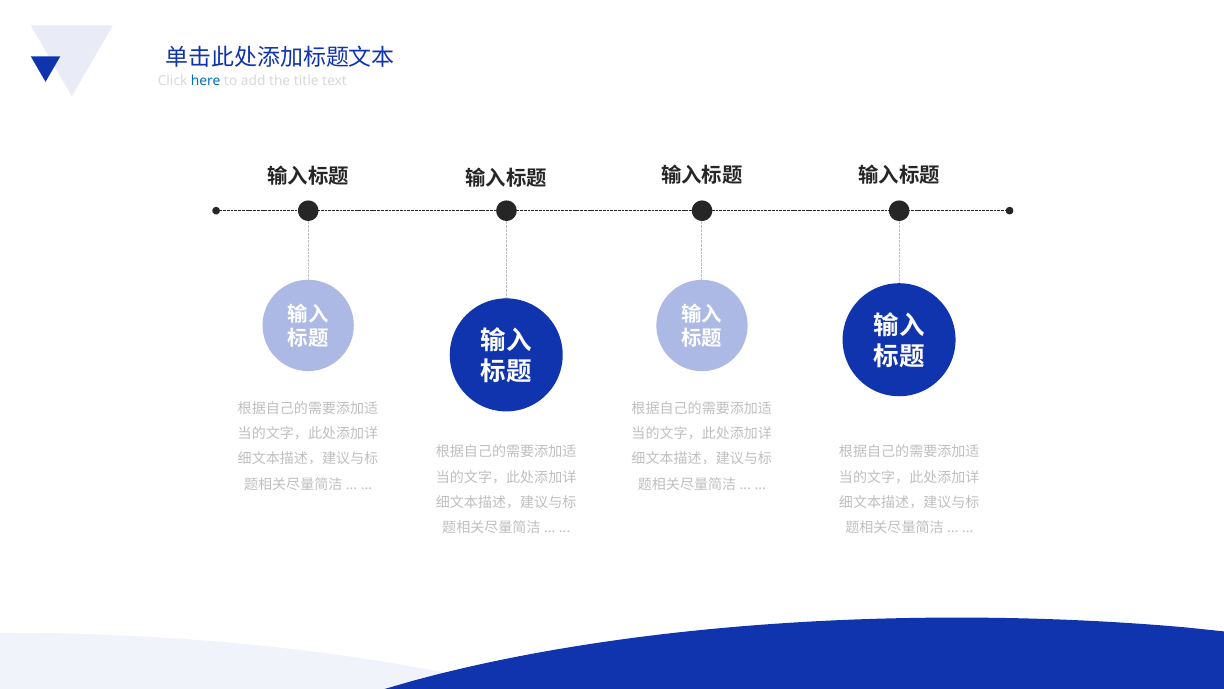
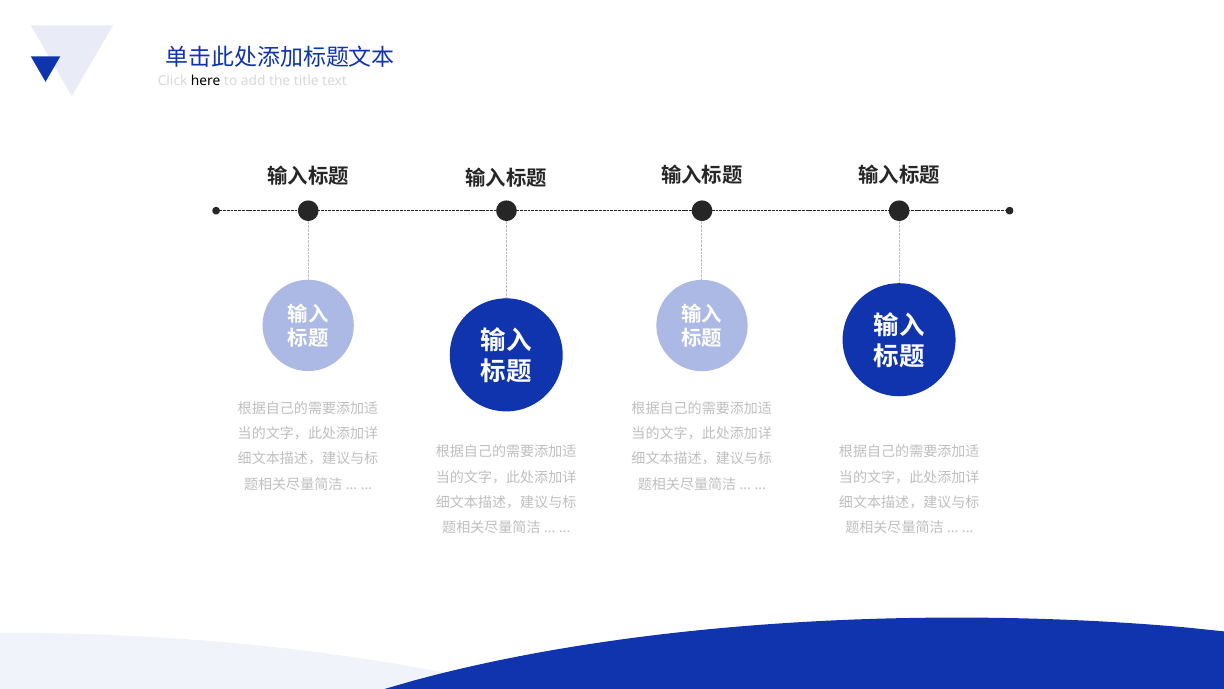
here colour: blue -> black (206, 81)
